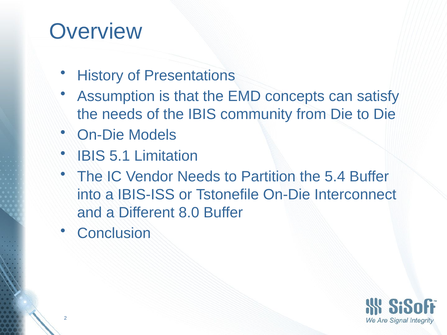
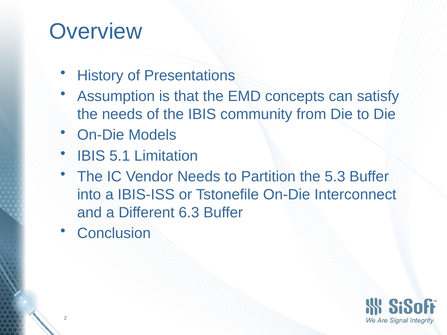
5.4: 5.4 -> 5.3 (335, 177)
8.0: 8.0 -> 6.3 (189, 213)
